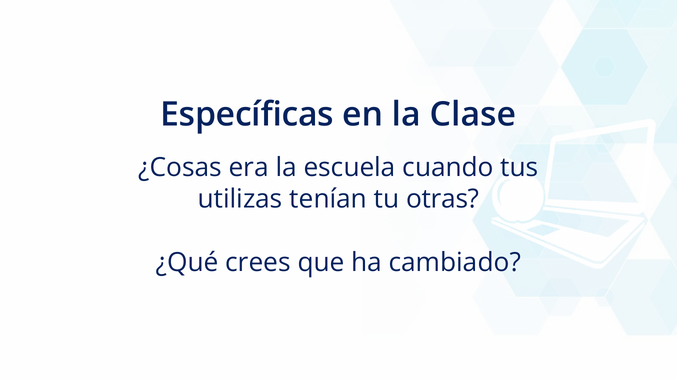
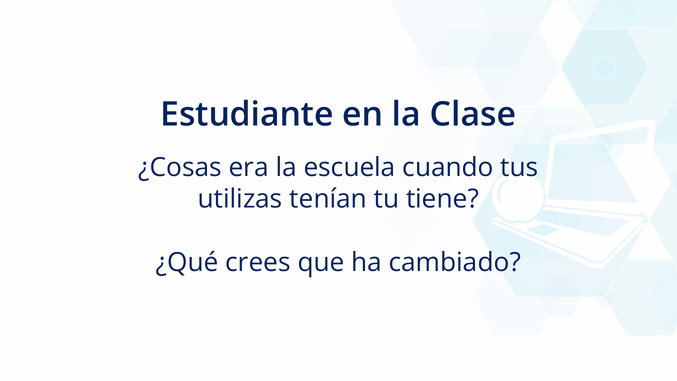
Específicas: Específicas -> Estudiante (247, 115)
otras: otras -> tiene (442, 199)
